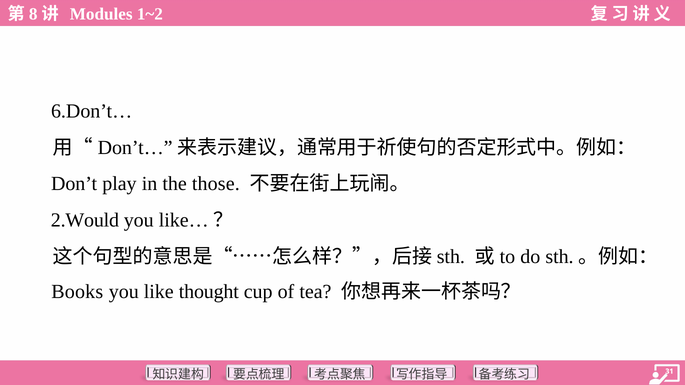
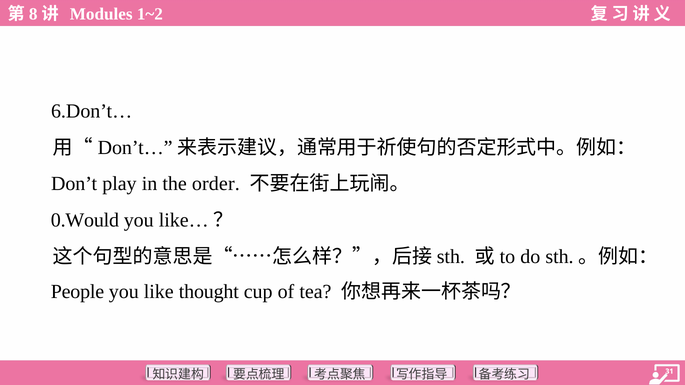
those: those -> order (216, 184)
2.Would: 2.Would -> 0.Would (85, 220)
Books: Books -> People (77, 292)
